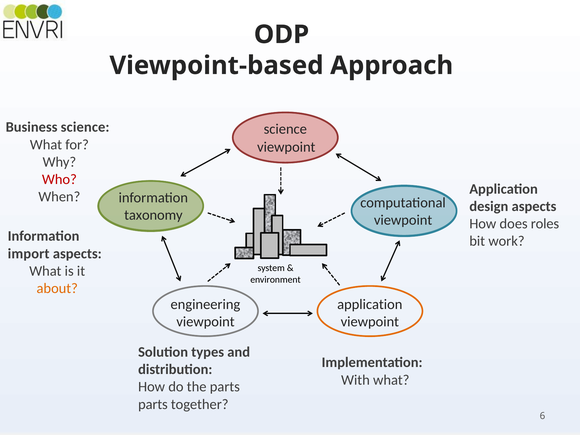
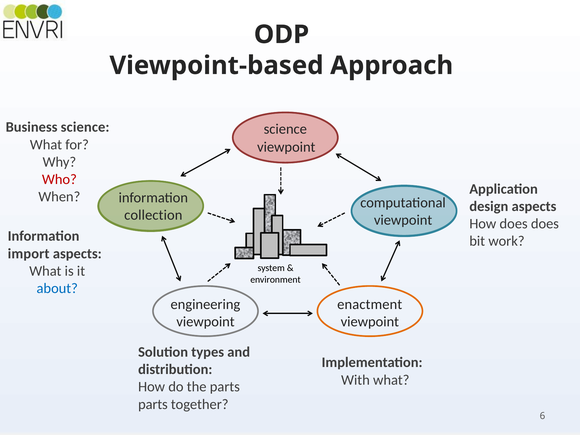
taxonomy: taxonomy -> collection (153, 215)
does roles: roles -> does (545, 224)
about colour: orange -> blue (57, 288)
application: application -> enactment (370, 304)
